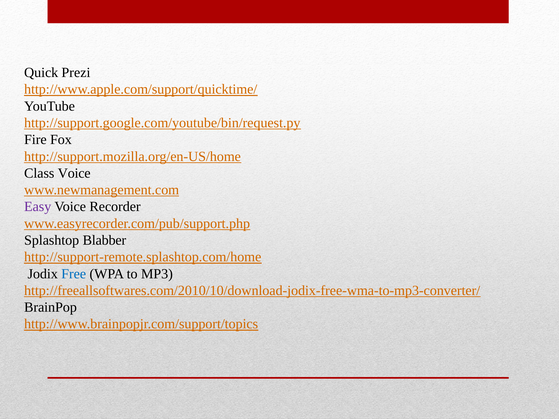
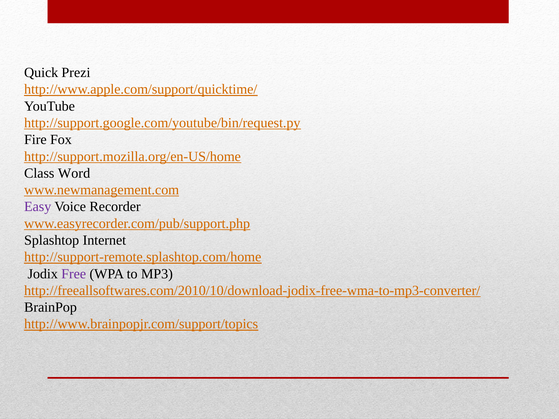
Class Voice: Voice -> Word (74, 173)
Blabber: Blabber -> Internet (104, 240)
Free colour: blue -> purple (74, 274)
